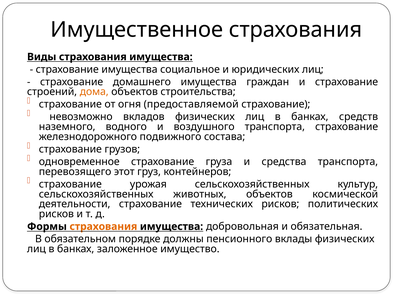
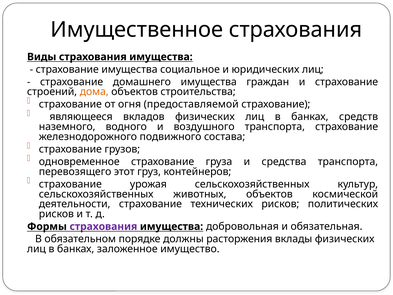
невозможно: невозможно -> являющееся (81, 117)
страхования colour: orange -> purple (103, 226)
пенсионного: пенсионного -> расторжения (239, 239)
